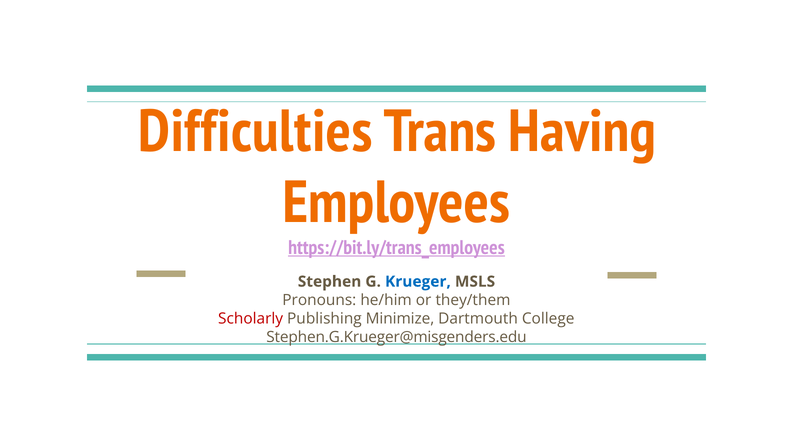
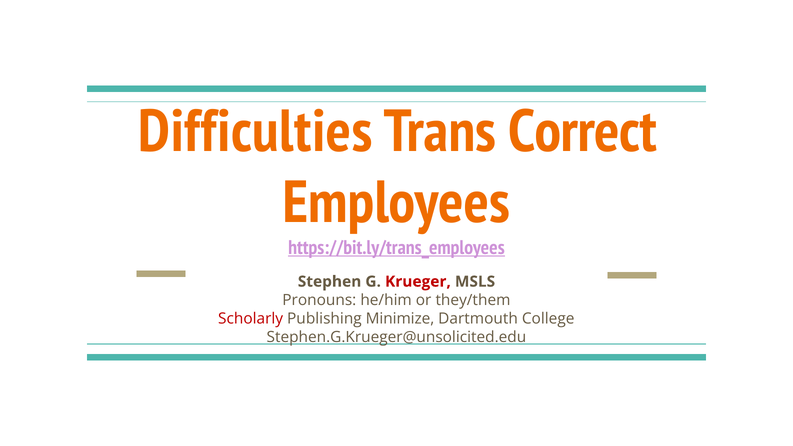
Having: Having -> Correct (583, 131)
Krueger colour: blue -> red (418, 282)
Stephen.G.Krueger@misgenders.edu: Stephen.G.Krueger@misgenders.edu -> Stephen.G.Krueger@unsolicited.edu (396, 337)
